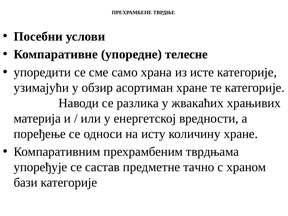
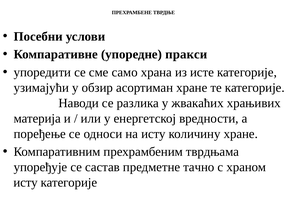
телесне: телесне -> пракси (186, 54)
бази: бази -> исту (26, 182)
